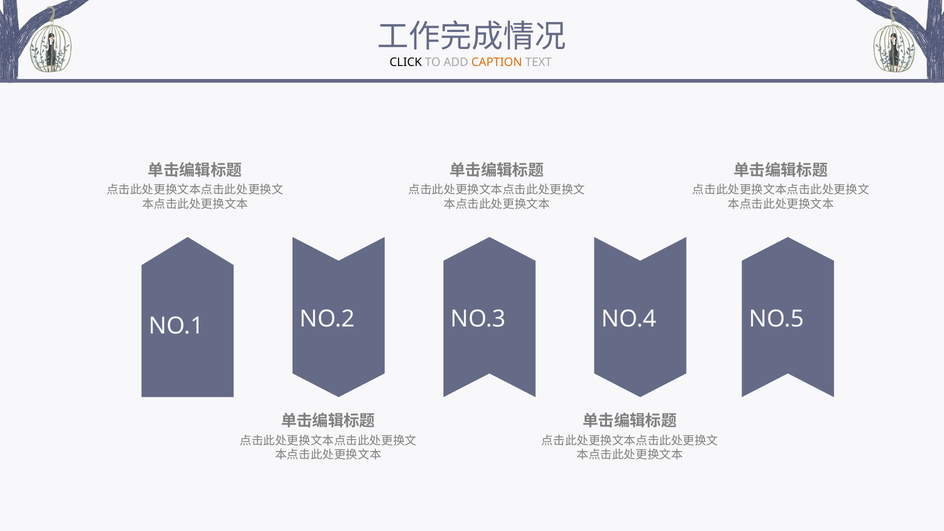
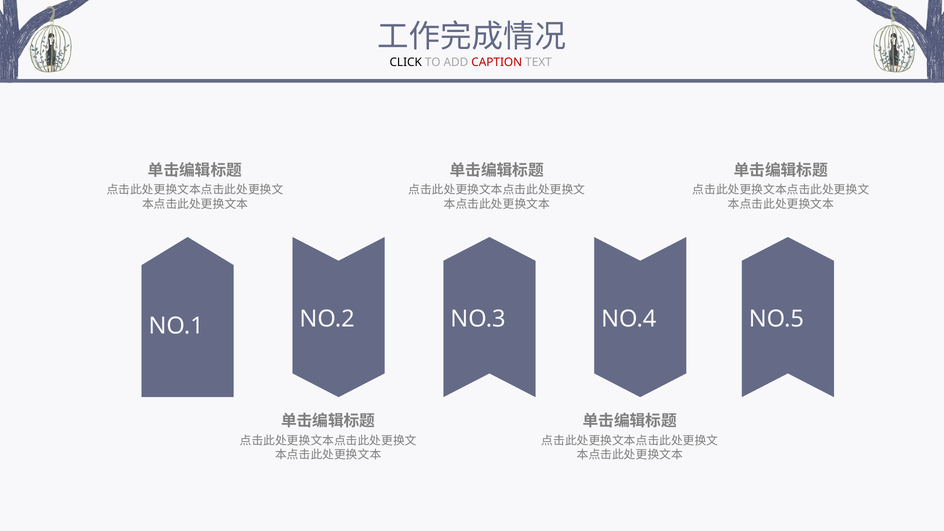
CAPTION colour: orange -> red (497, 62)
